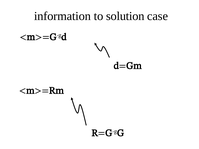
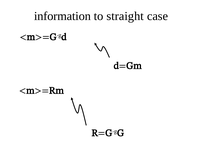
solution: solution -> straight (125, 16)
